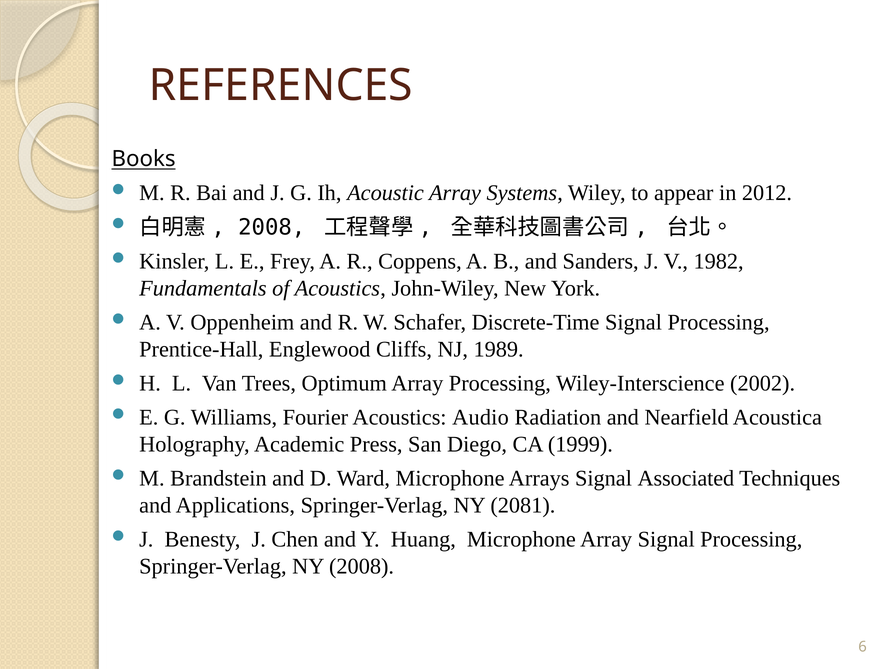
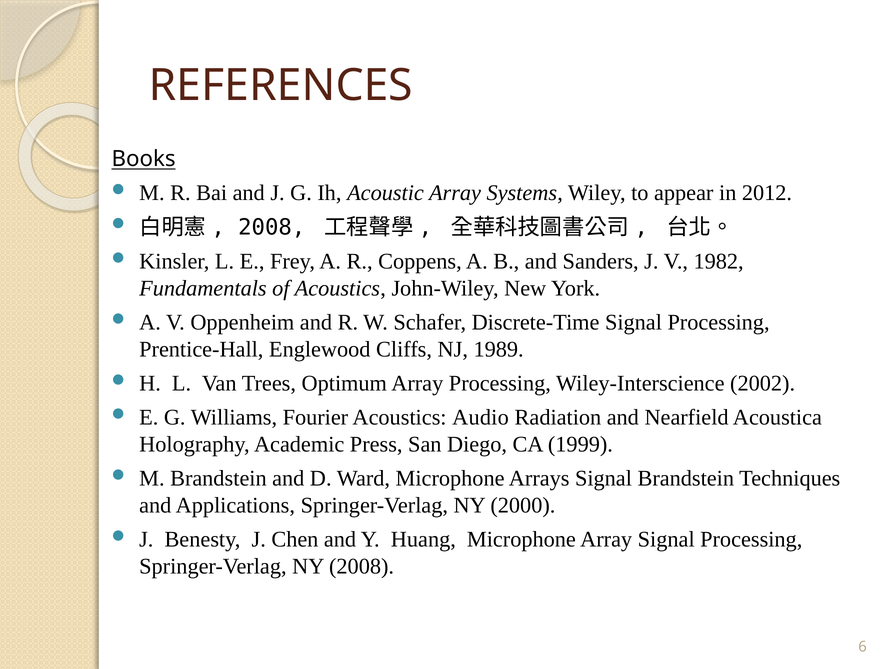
Signal Associated: Associated -> Brandstein (686, 479)
2081: 2081 -> 2000 (523, 505)
